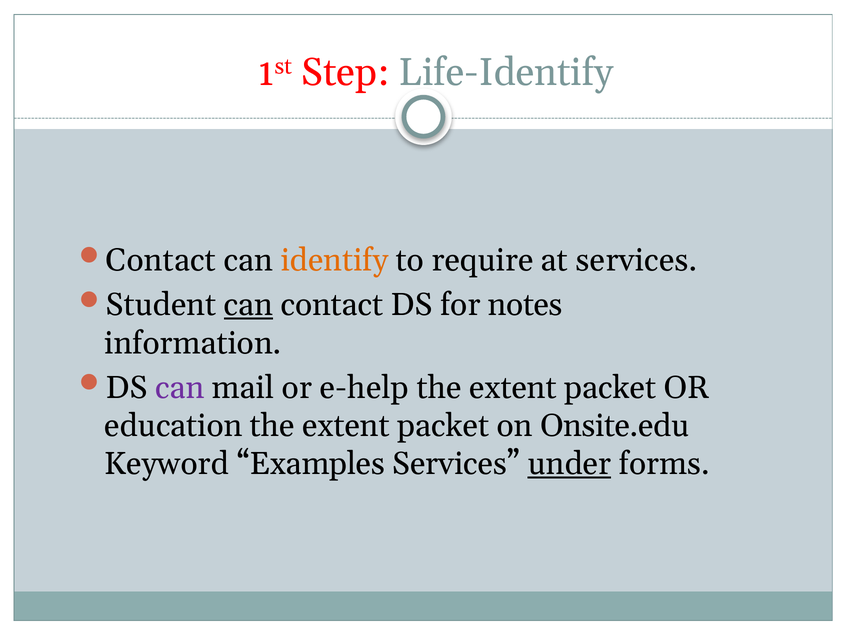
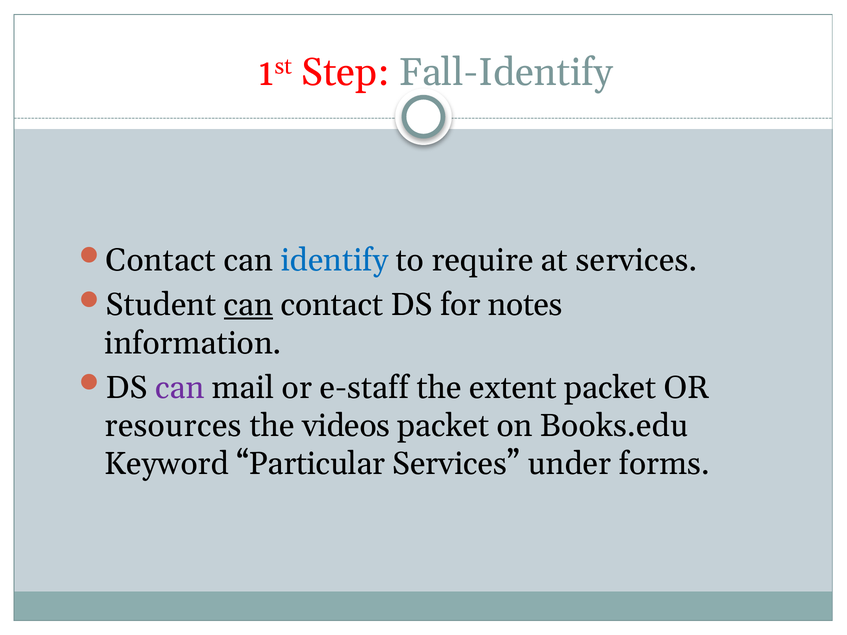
Life-Identify: Life-Identify -> Fall-Identify (506, 72)
identify colour: orange -> blue (334, 261)
e-help: e-help -> e-staff (364, 388)
education: education -> resources (173, 426)
extent: extent -> videos (346, 426)
Onsite.edu: Onsite.edu -> Books.edu (614, 426)
Examples: Examples -> Particular (311, 464)
under underline: present -> none (569, 464)
